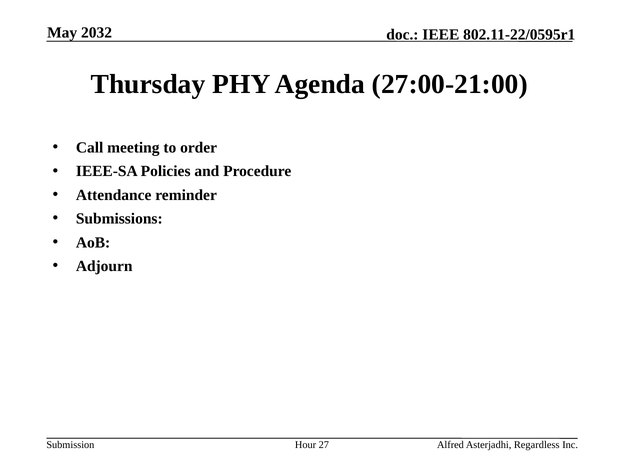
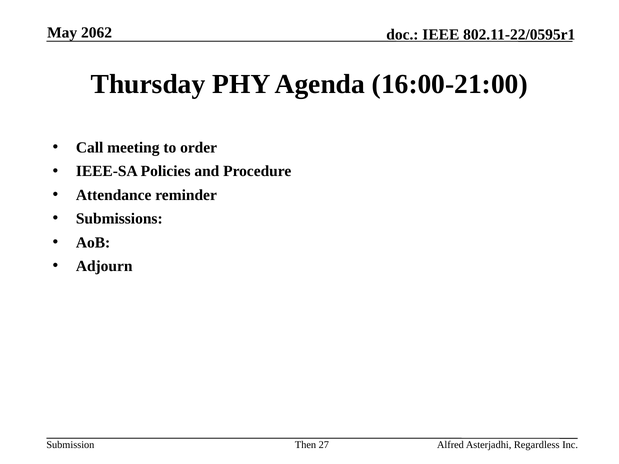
2032: 2032 -> 2062 (97, 33)
27:00-21:00: 27:00-21:00 -> 16:00-21:00 (450, 84)
Hour: Hour -> Then (306, 445)
